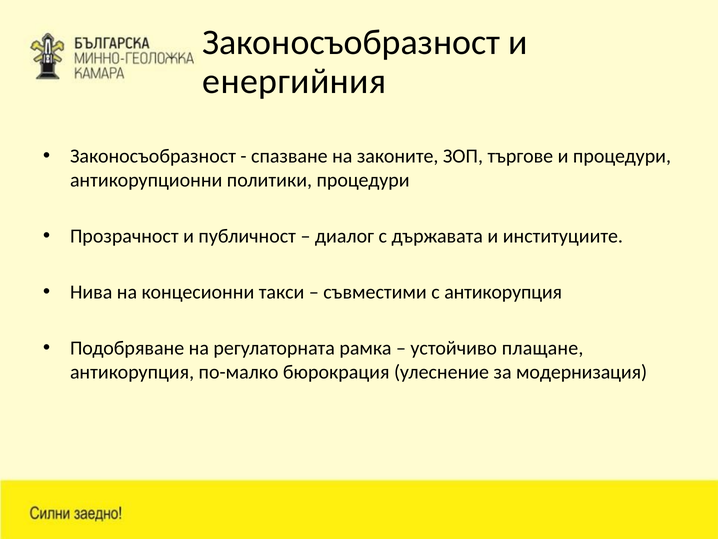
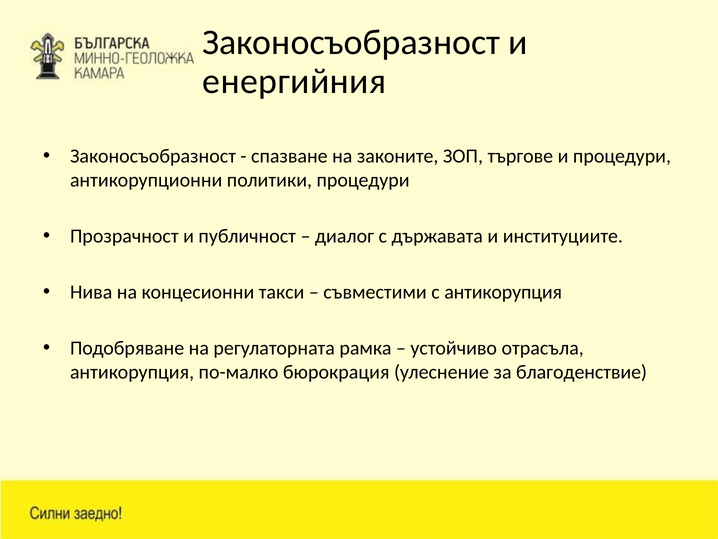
плащане: плащане -> отрасъла (543, 348)
модернизация: модернизация -> благоденствие (582, 372)
